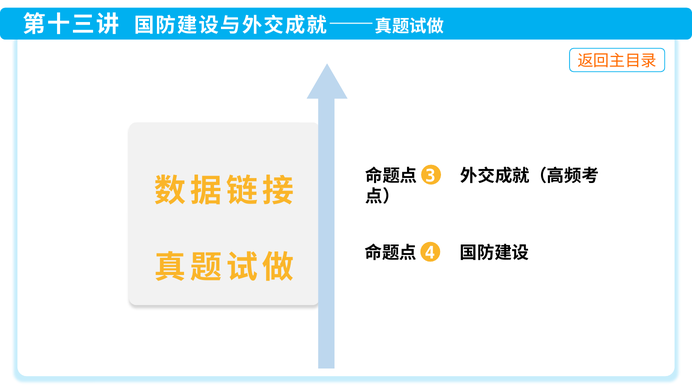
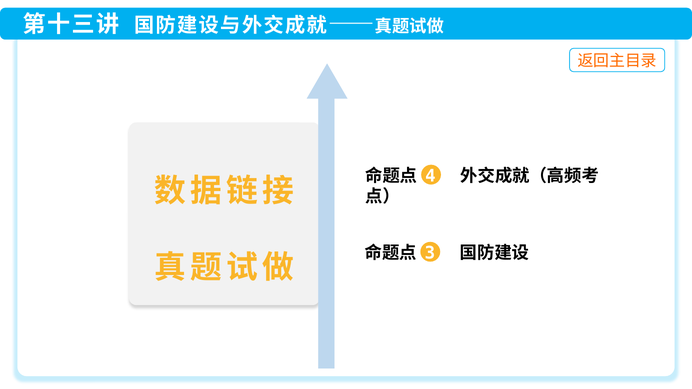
3: 3 -> 4 (430, 176)
4: 4 -> 3 (430, 253)
